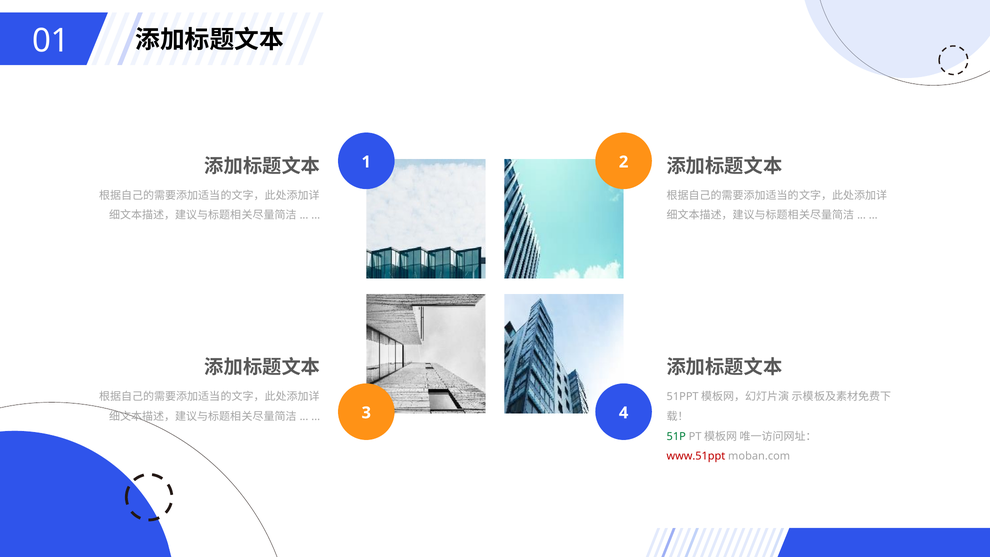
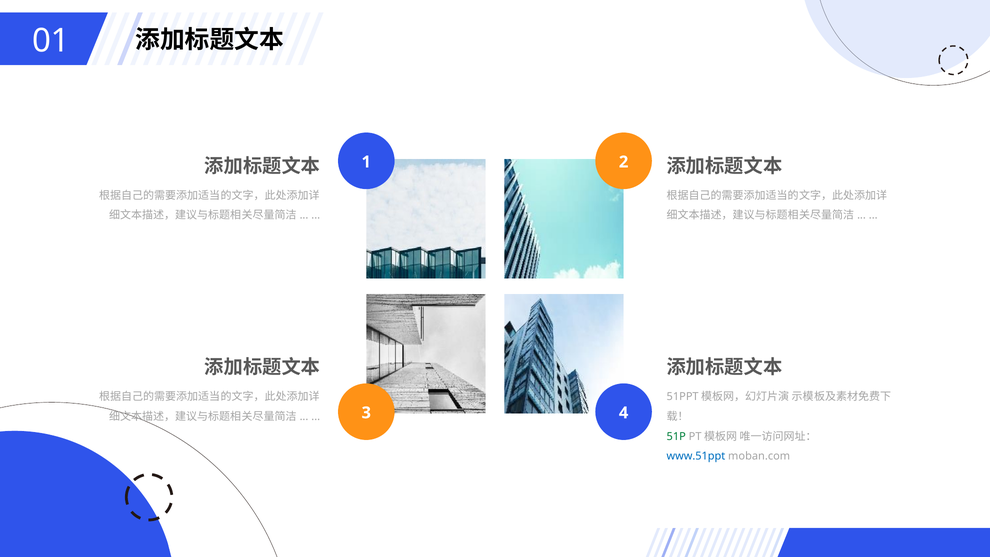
www.51ppt colour: red -> blue (696, 456)
